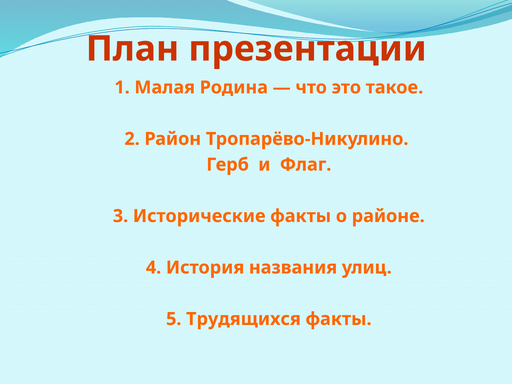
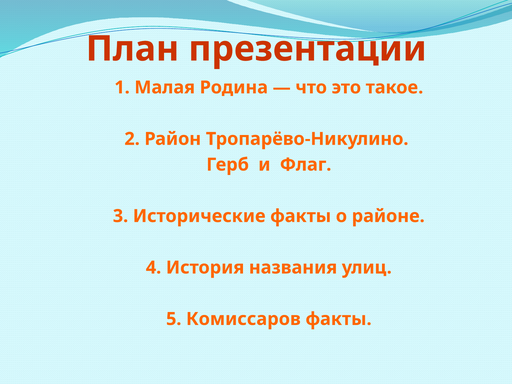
Трудящихся: Трудящихся -> Комиссаров (243, 319)
